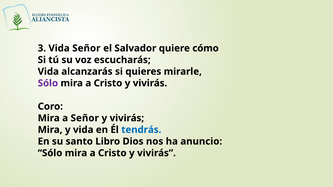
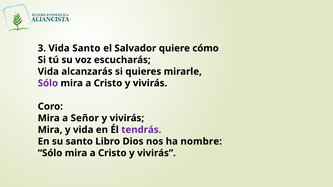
Vida Señor: Señor -> Santo (86, 48)
tendrás colour: blue -> purple (141, 130)
anuncio: anuncio -> nombre (201, 142)
